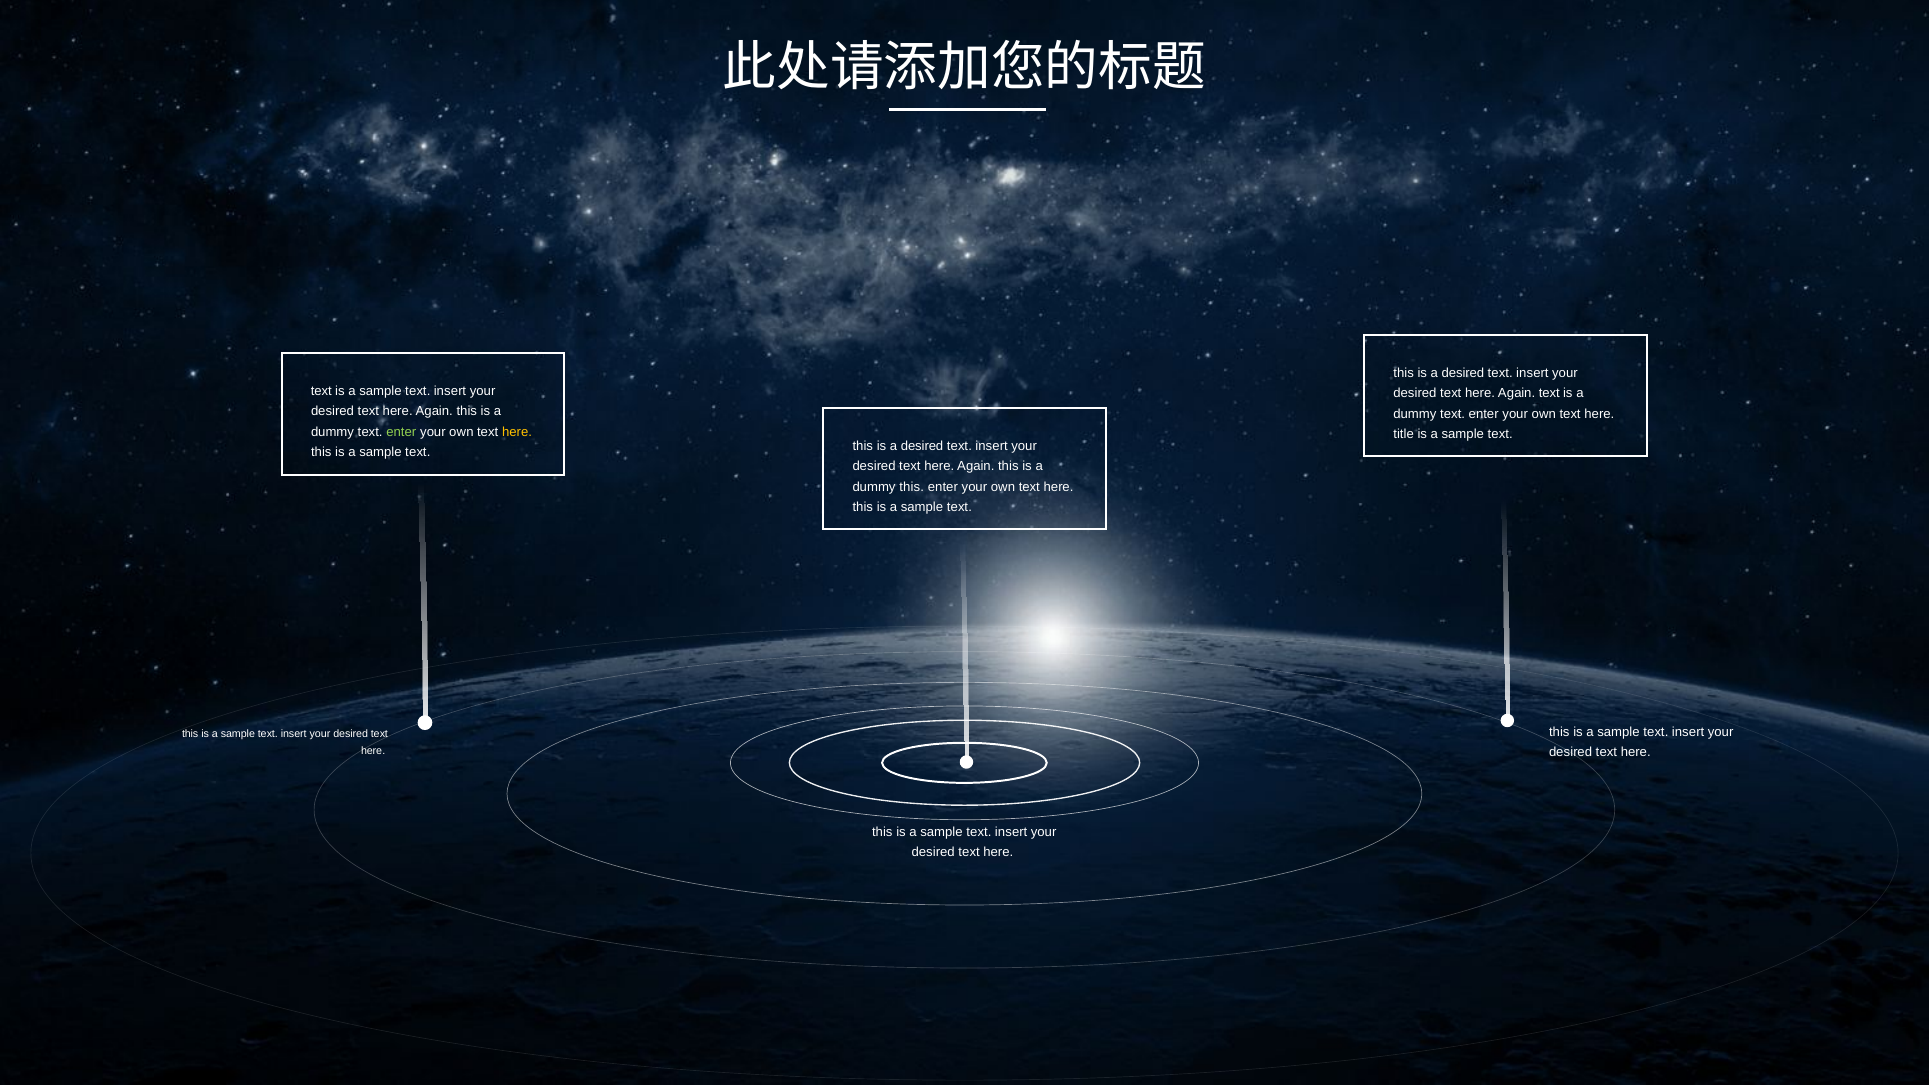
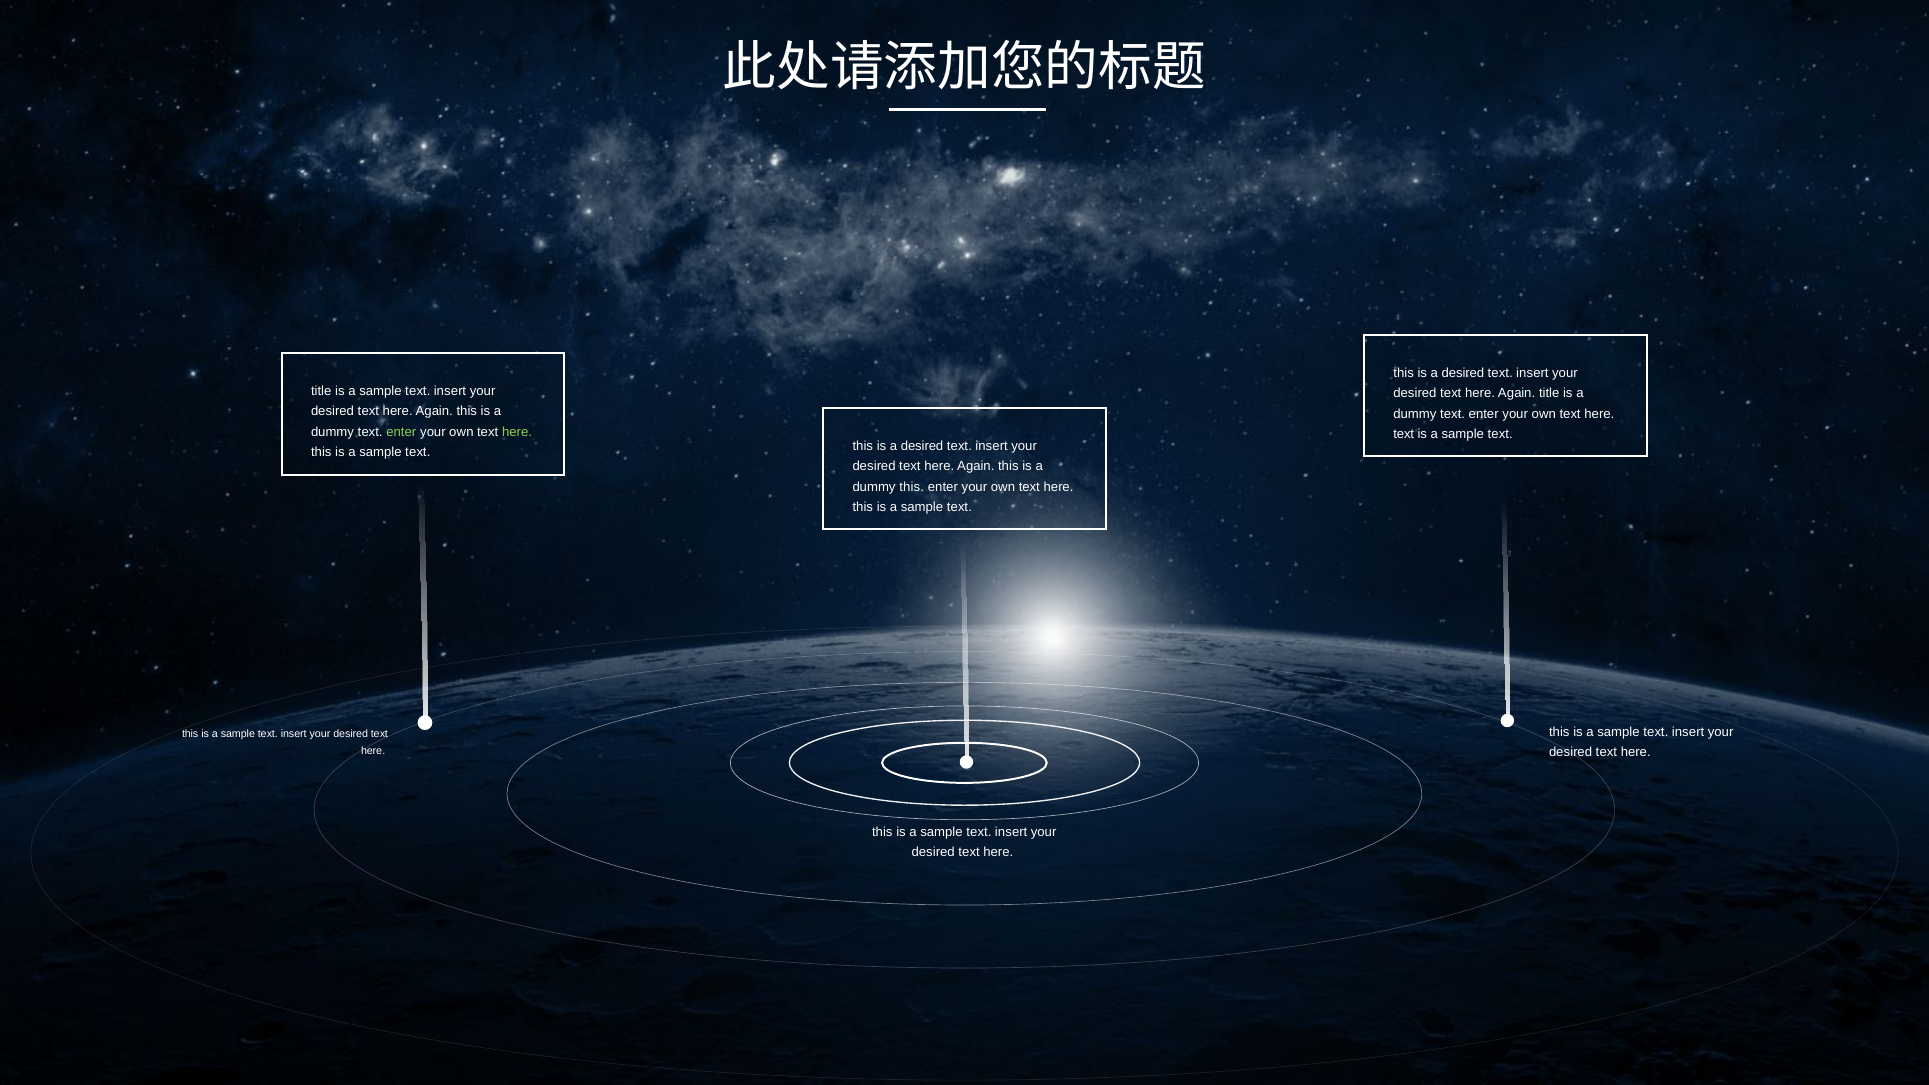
text: text -> title (321, 391)
Again text: text -> title (1549, 393)
here colour: yellow -> light green (517, 432)
title: title -> text (1404, 434)
